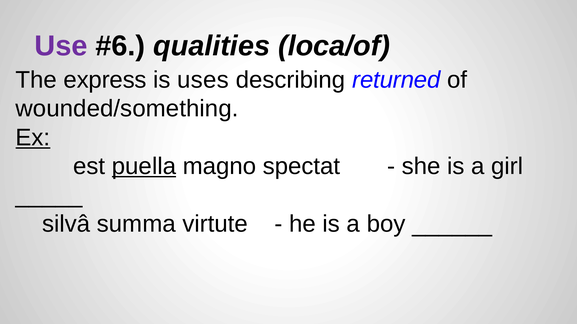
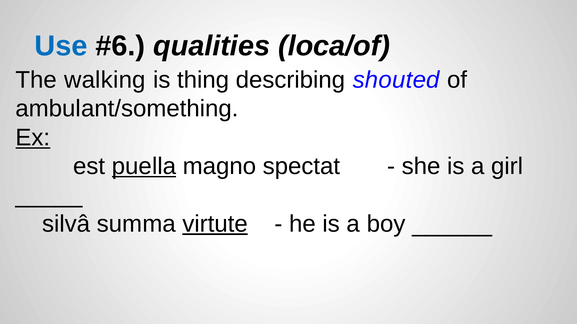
Use colour: purple -> blue (61, 46)
express: express -> walking (105, 80)
uses: uses -> thing (203, 80)
returned: returned -> shouted (396, 80)
wounded/something: wounded/something -> ambulant/something (127, 109)
virtute underline: none -> present (215, 224)
